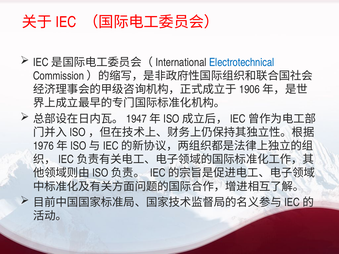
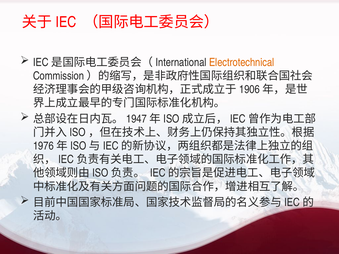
Electrotechnical colour: blue -> orange (242, 62)
